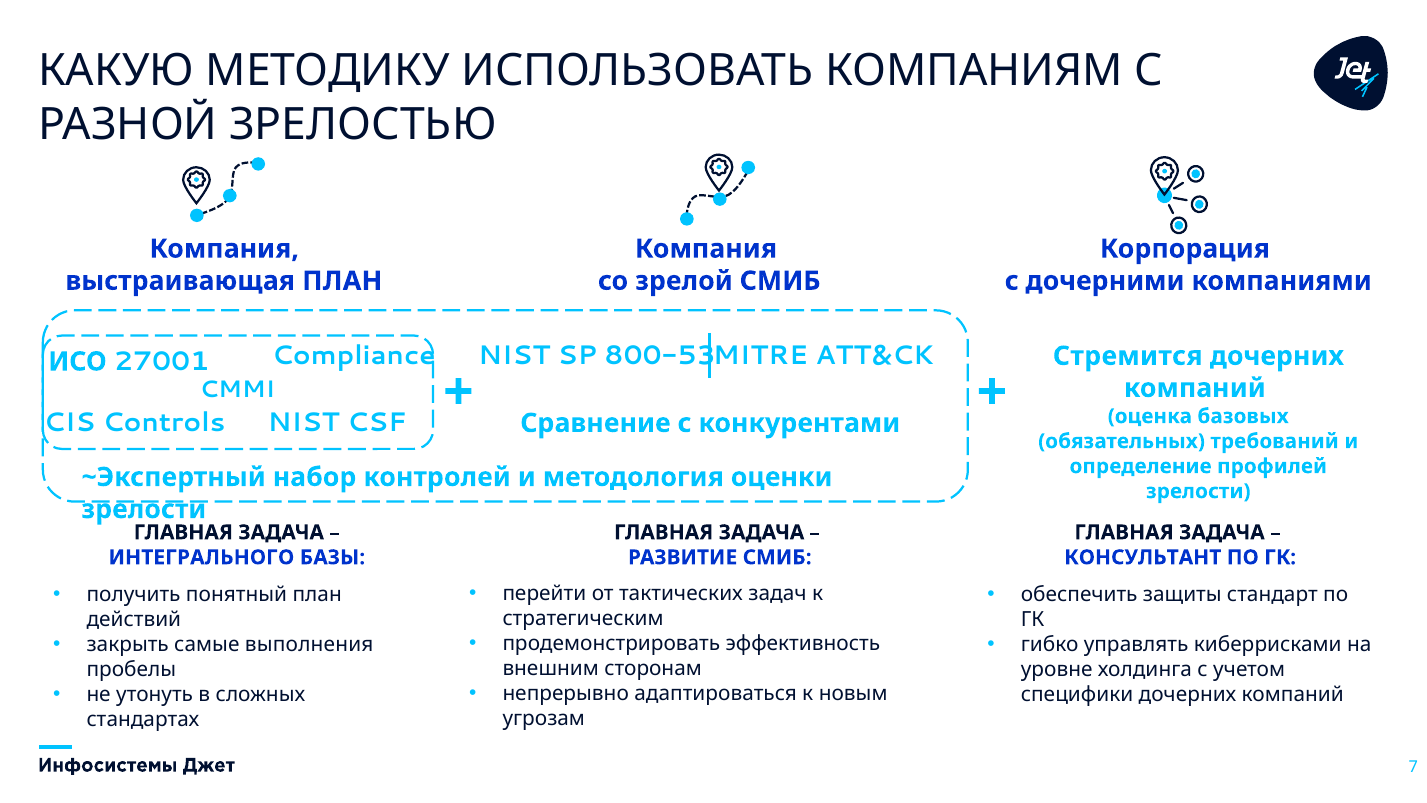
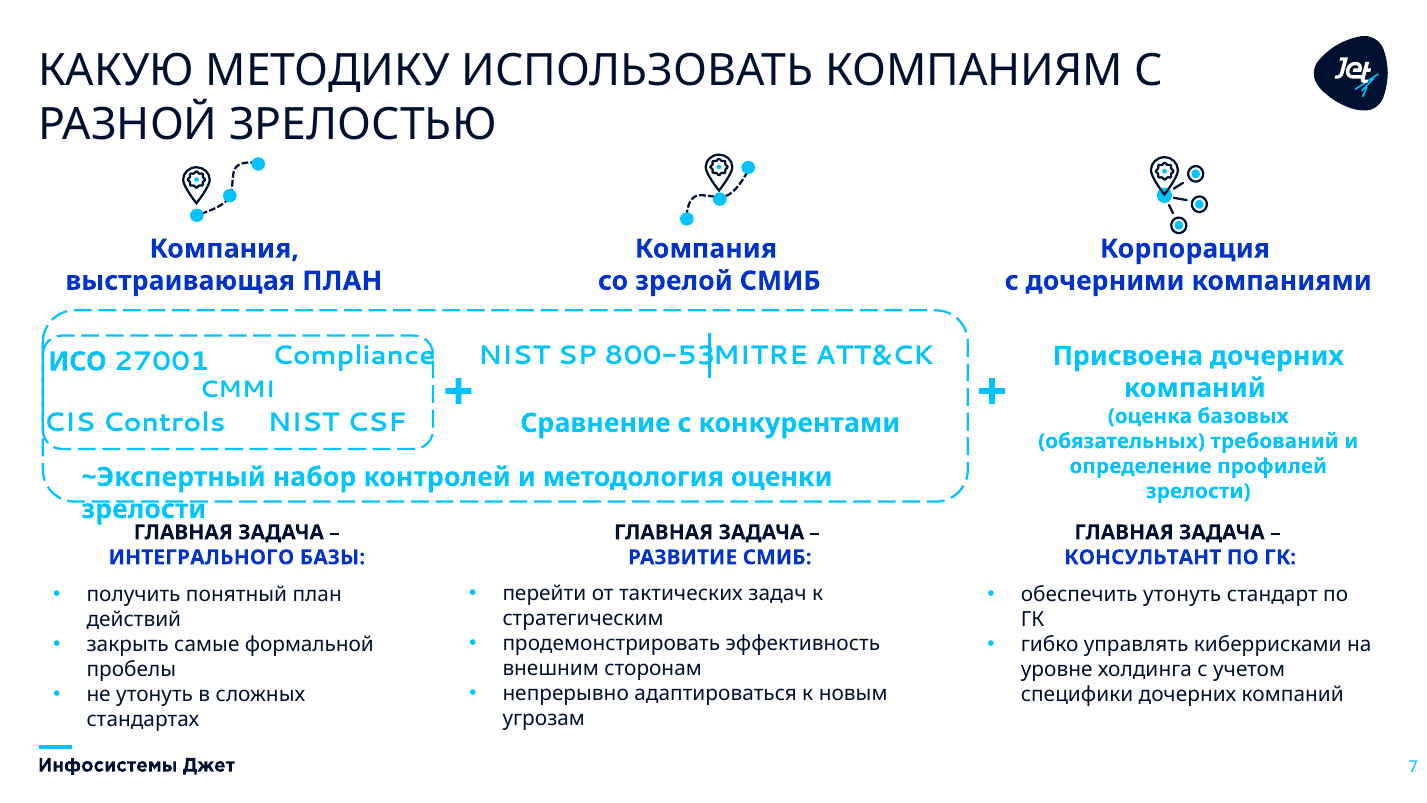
Стремится: Стремится -> Присвоена (1128, 356)
обеспечить защиты: защиты -> утонуть (1182, 595)
выполнения: выполнения -> формальной (309, 645)
